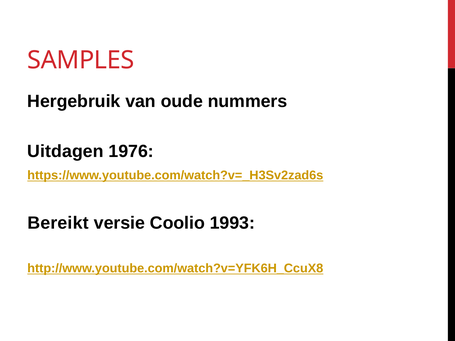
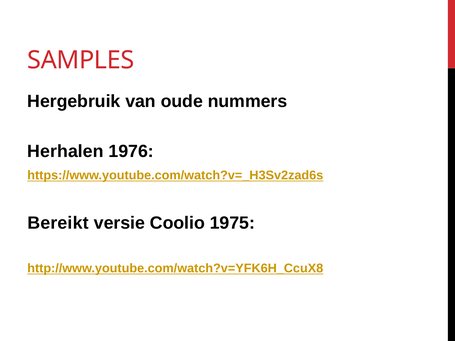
Uitdagen: Uitdagen -> Herhalen (65, 151)
1993: 1993 -> 1975 (232, 223)
